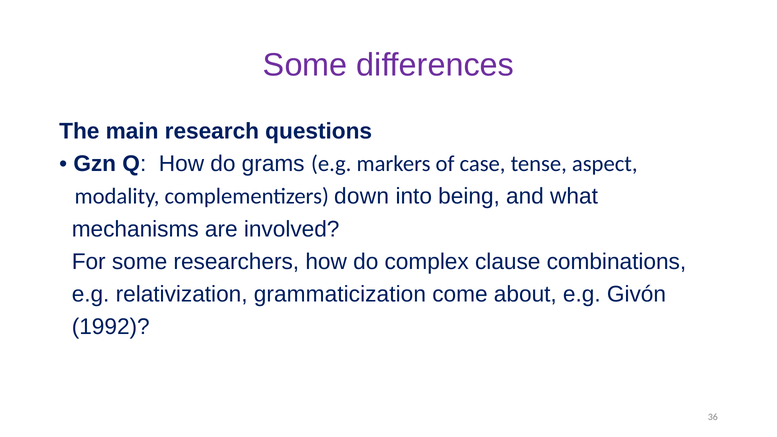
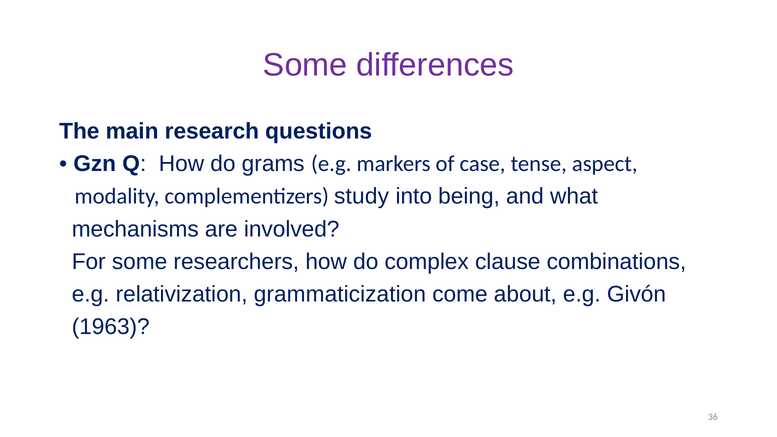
down: down -> study (362, 197)
1992: 1992 -> 1963 (111, 327)
